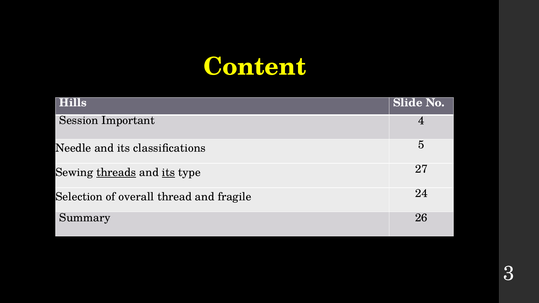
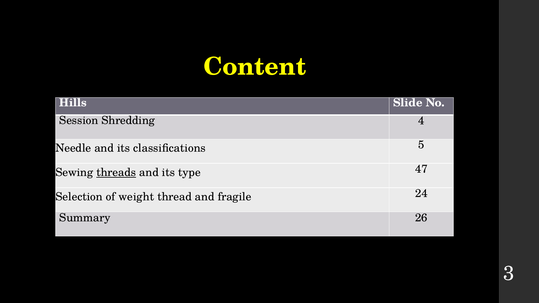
Important: Important -> Shredding (128, 121)
its underline: present -> none (168, 173)
27: 27 -> 47 (421, 169)
overall: overall -> weight (136, 197)
